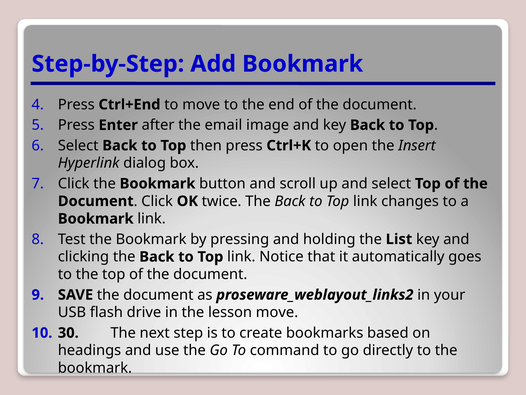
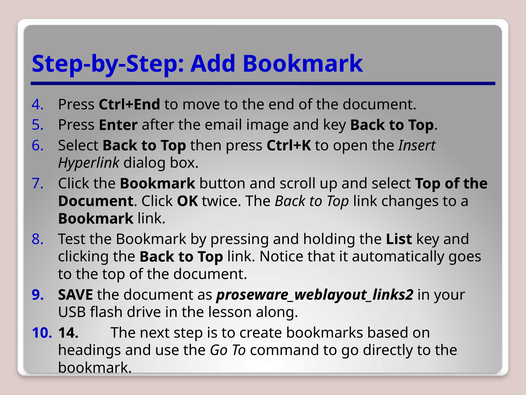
lesson move: move -> along (277, 312)
30: 30 -> 14 (68, 332)
